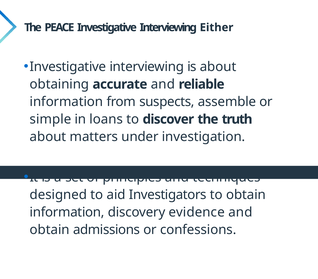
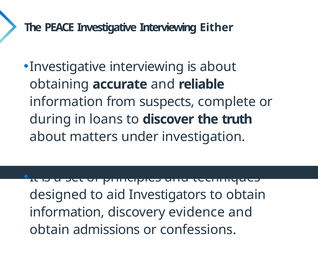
assemble: assemble -> complete (227, 102)
simple: simple -> during (51, 119)
